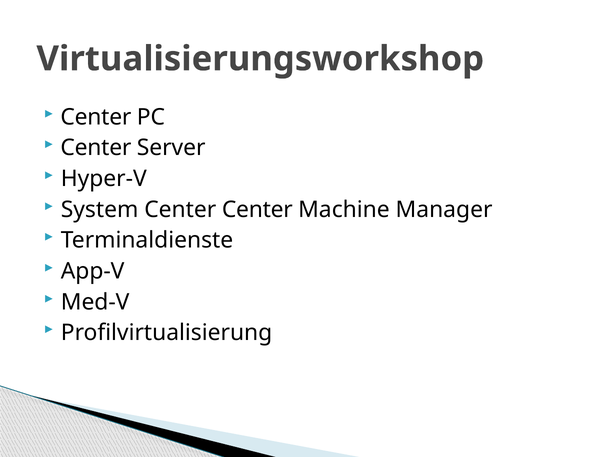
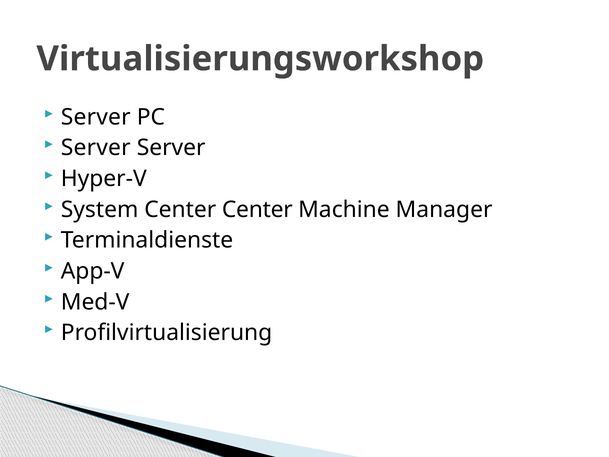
Center: Center -> Server (96, 117)
Center: Center -> Server (96, 148)
